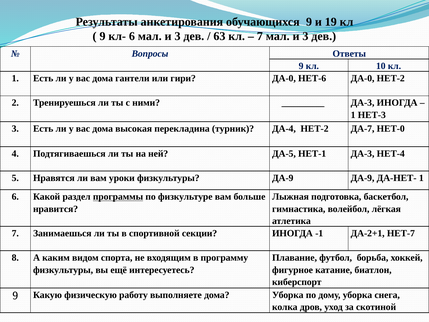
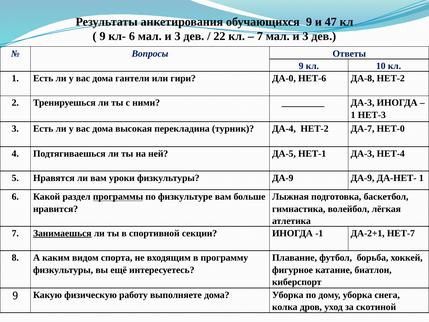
19: 19 -> 47 (331, 22)
63: 63 -> 22 (219, 36)
НЕТ-6 ДА-0: ДА-0 -> ДА-8 (363, 78)
Занимаешься underline: none -> present (62, 233)
